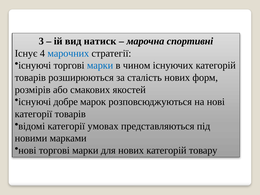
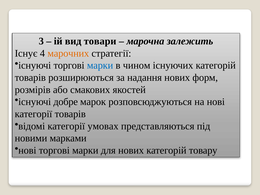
натиск: натиск -> товари (100, 41)
спортивні: спортивні -> залежить (190, 41)
марочних colour: blue -> orange (68, 53)
сталість: сталість -> надання (145, 78)
